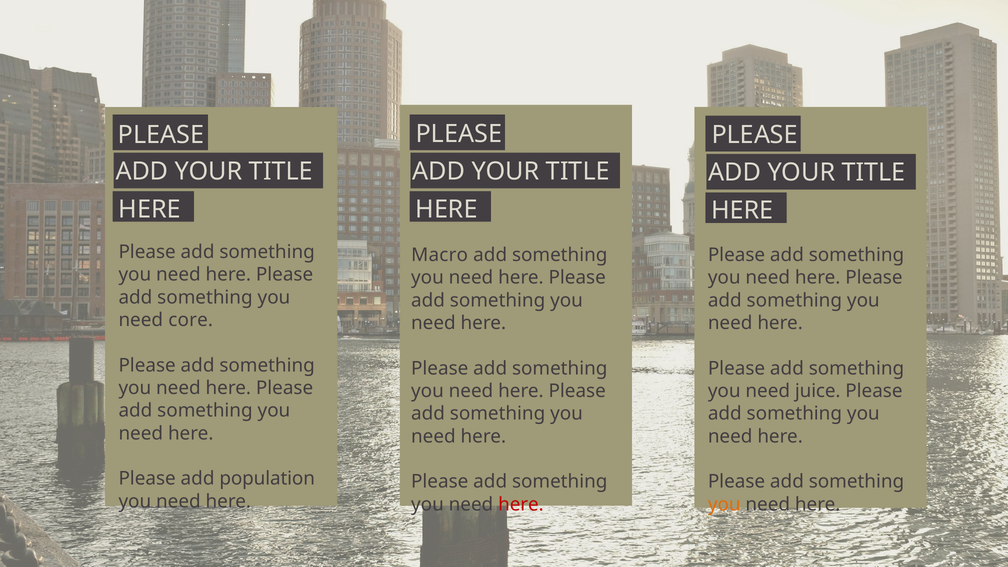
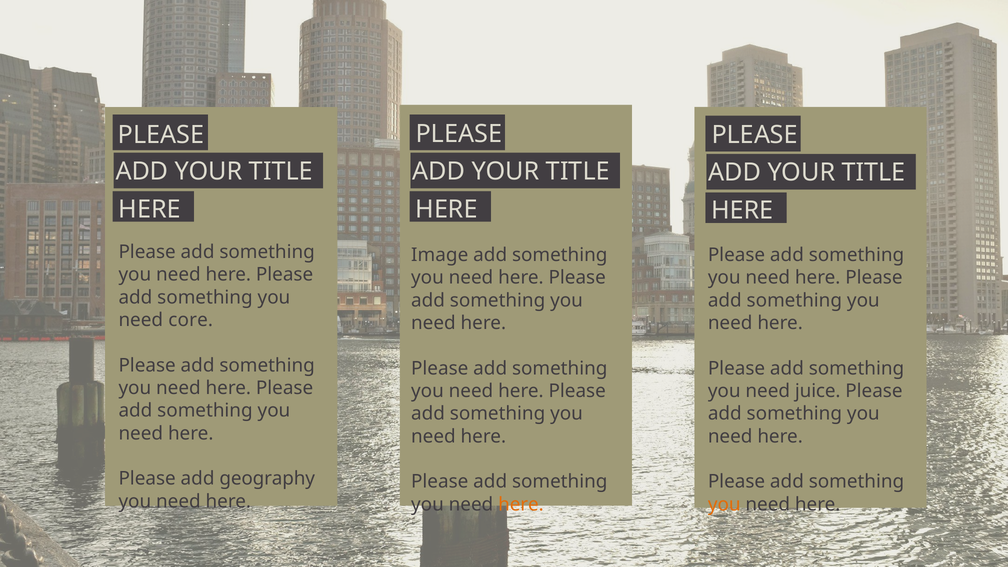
Macro: Macro -> Image (440, 255)
population: population -> geography (267, 479)
here colour: red -> orange (521, 504)
